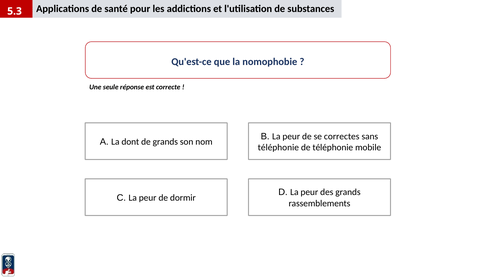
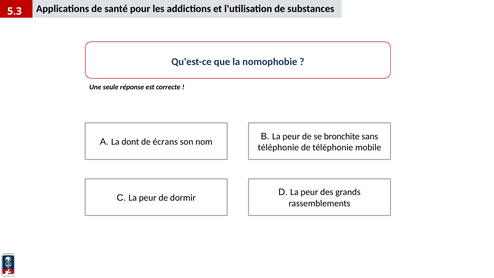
correctes: correctes -> bronchite (342, 136)
de grands: grands -> écrans (165, 142)
